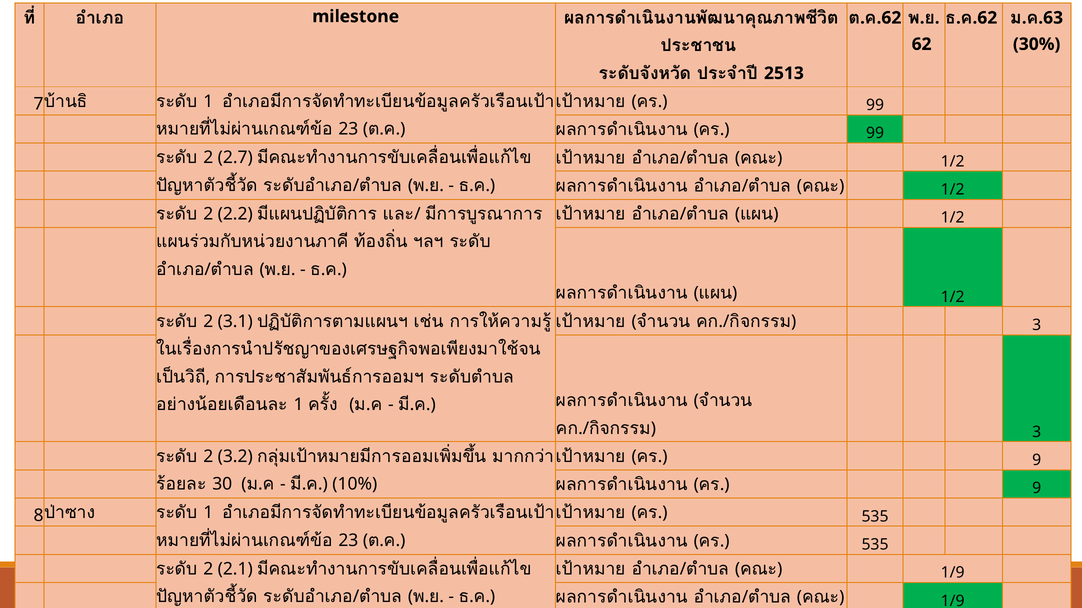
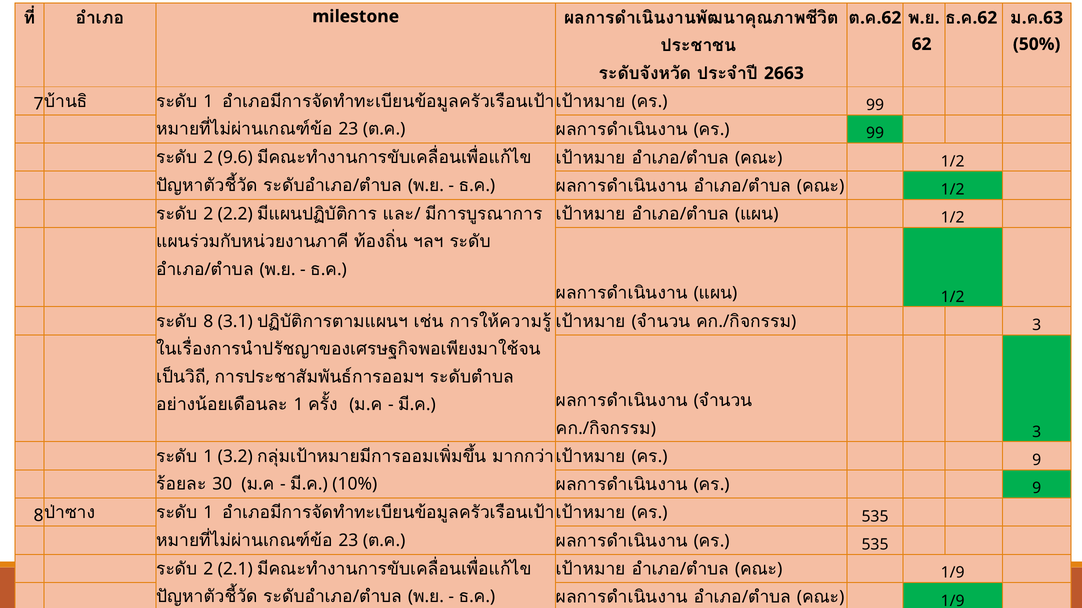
30%: 30% -> 50% (1037, 44)
2513: 2513 -> 2663 (784, 73)
2.7: 2.7 -> 9.6 (235, 158)
2: 2 -> 8 (208, 322)
2: 2 -> 1 (208, 457)
